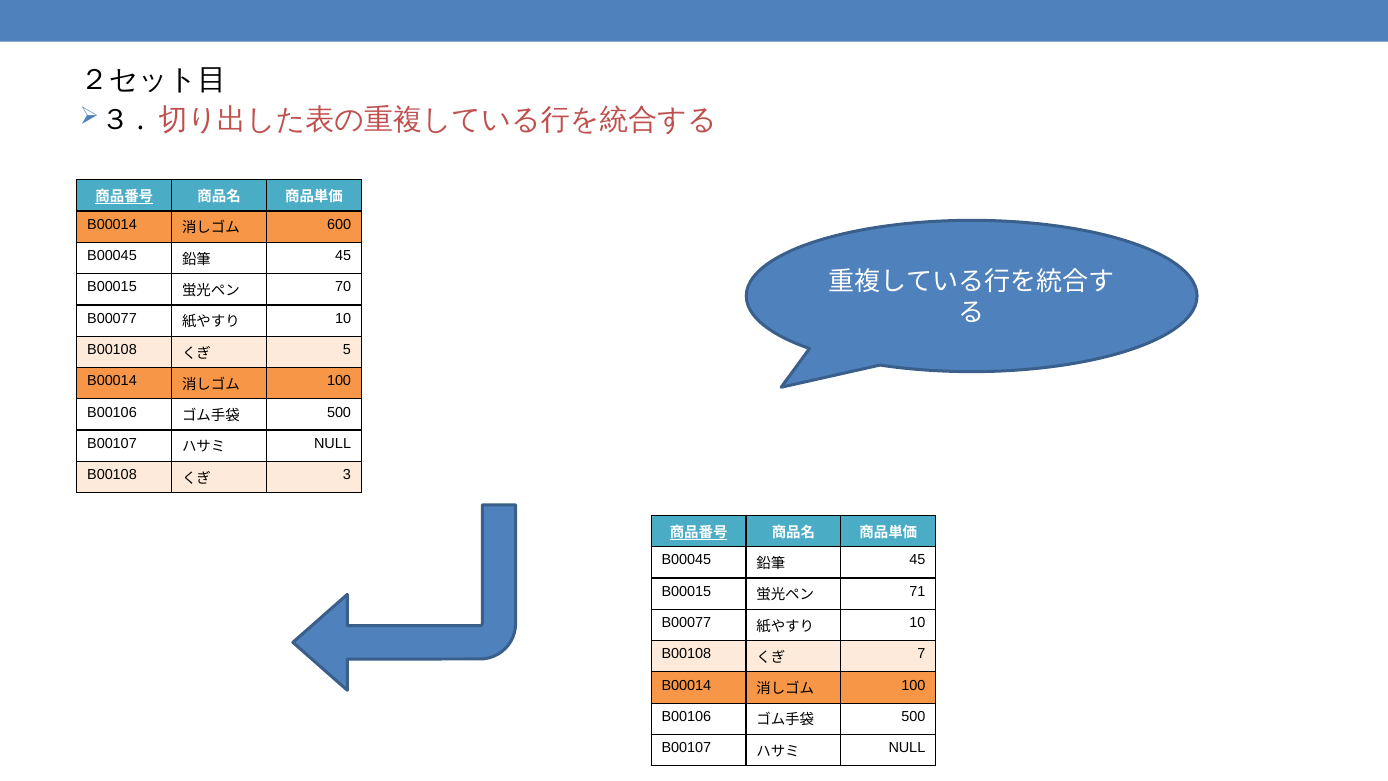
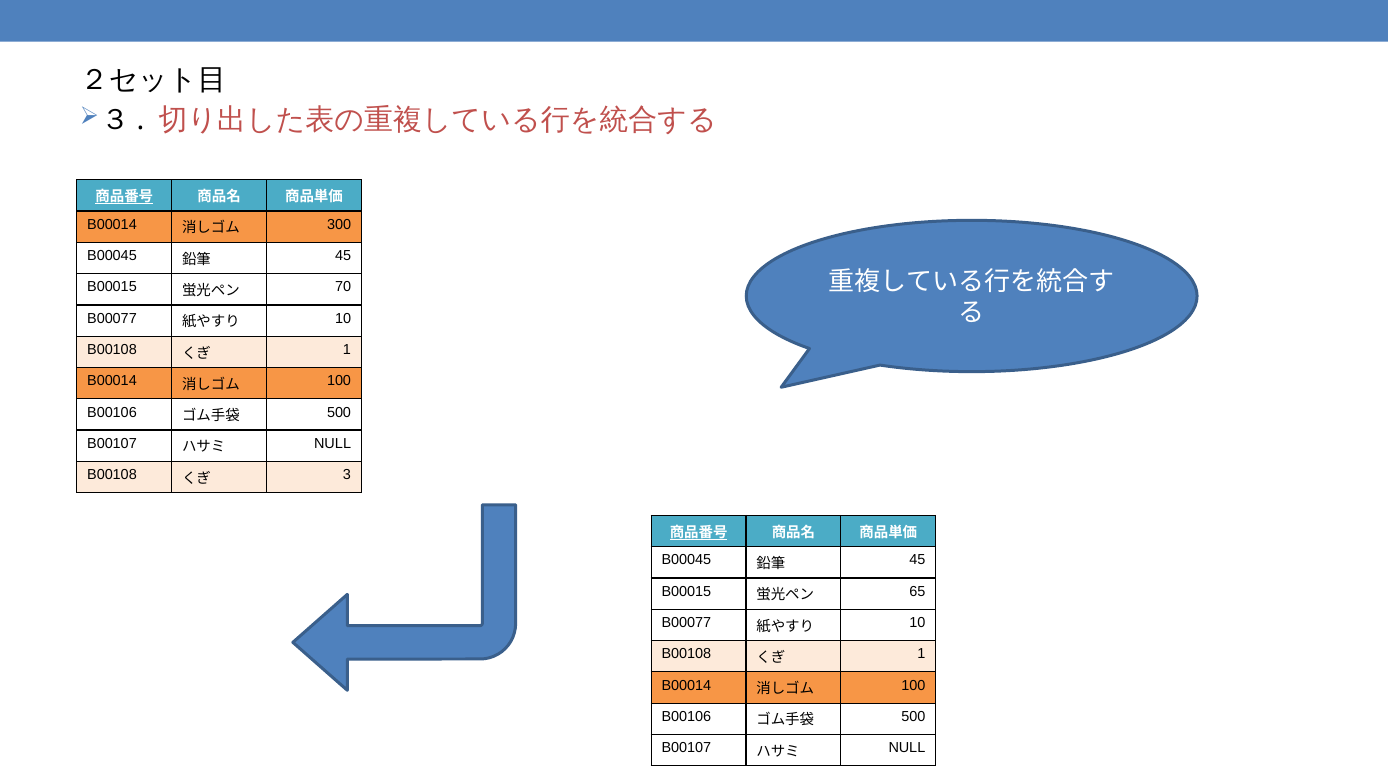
600: 600 -> 300 (339, 224)
5: 5 -> 1 (347, 350)
71: 71 -> 65 (917, 591)
7: 7 -> 1 (921, 654)
